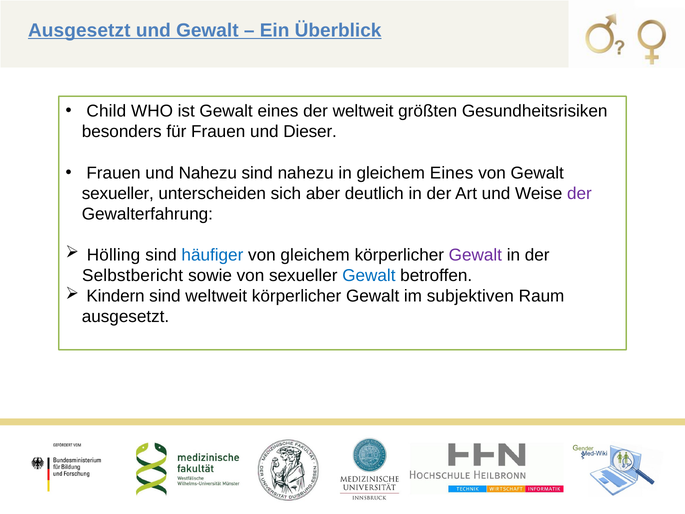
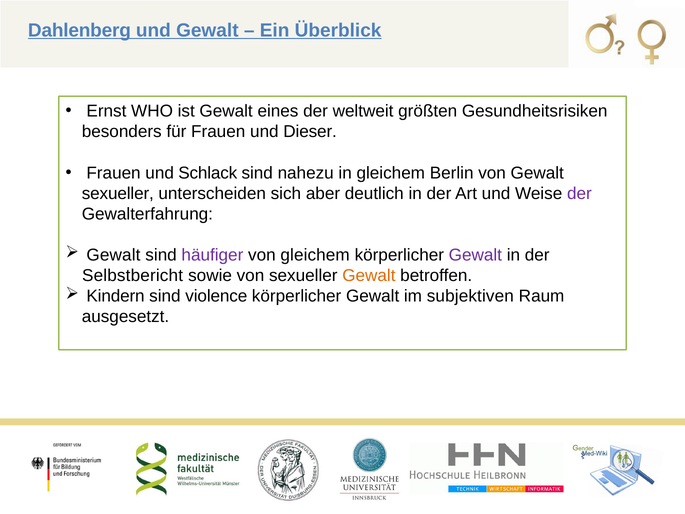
Ausgesetzt: Ausgesetzt -> Dahlenberg (79, 30)
Child: Child -> Ernst (106, 111)
und Nahezu: Nahezu -> Schlack (208, 173)
gleichem Eines: Eines -> Berlin (452, 173)
Hölling: Hölling -> Gewalt (113, 255)
häufiger colour: blue -> purple (212, 255)
Gewalt colour: blue -> orange (369, 276)
sind weltweit: weltweit -> violence (216, 296)
